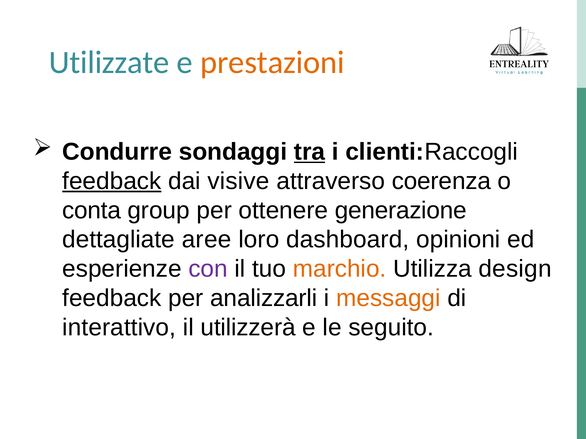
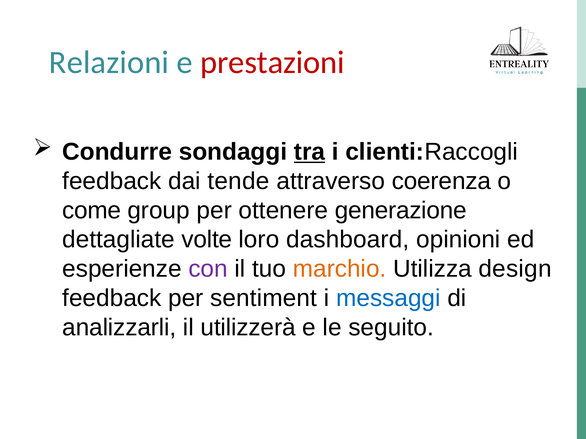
Utilizzate: Utilizzate -> Relazioni (109, 62)
prestazioni colour: orange -> red (272, 62)
feedback underline: present -> none (112, 181)
visive: visive -> tende (238, 181)
conta: conta -> come (92, 211)
aree: aree -> volte (207, 240)
analizzarli: analizzarli -> sentiment (264, 298)
messaggi colour: orange -> blue (388, 298)
interattivo: interattivo -> analizzarli (119, 328)
